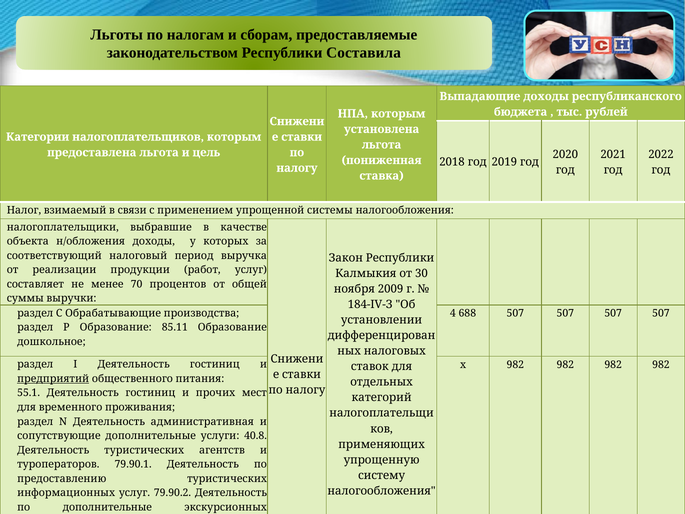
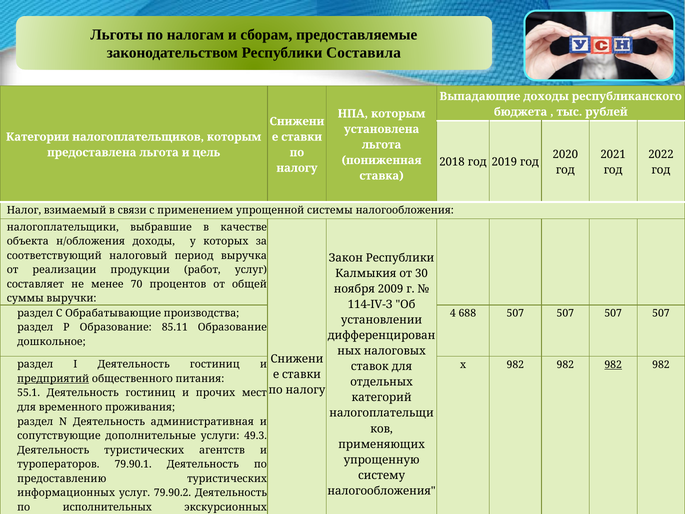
184-IV-З: 184-IV-З -> 114-IV-З (370, 304)
982 underline: none -> present (613, 365)
40.8: 40.8 -> 49.3 (256, 436)
по дополнительные: дополнительные -> исполнительных (107, 507)
